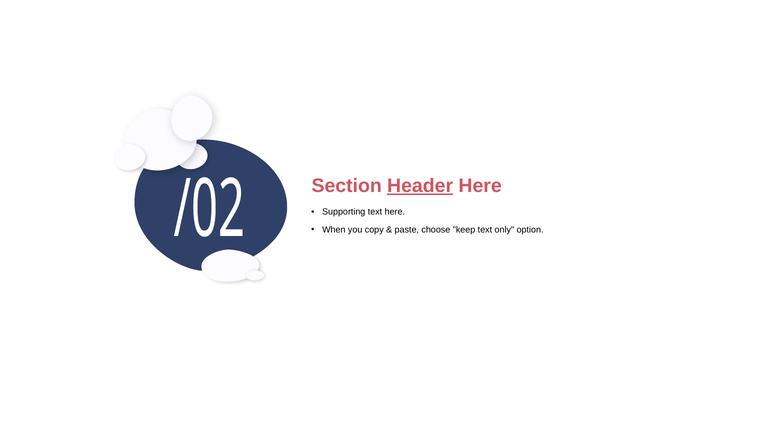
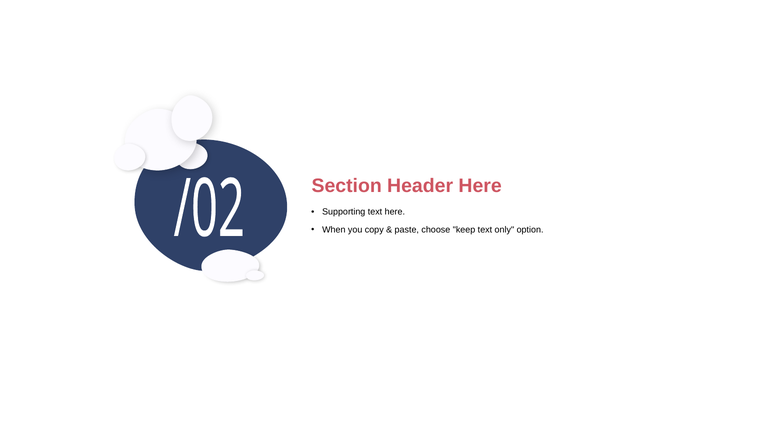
Header underline: present -> none (420, 186)
